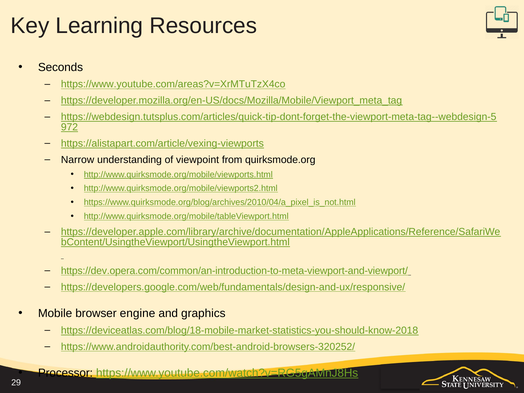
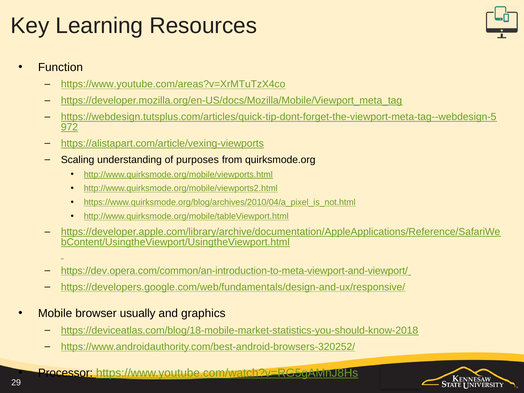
Seconds: Seconds -> Function (60, 67)
Narrow: Narrow -> Scaling (78, 160)
viewpoint: viewpoint -> purposes (198, 160)
engine: engine -> usually (138, 313)
